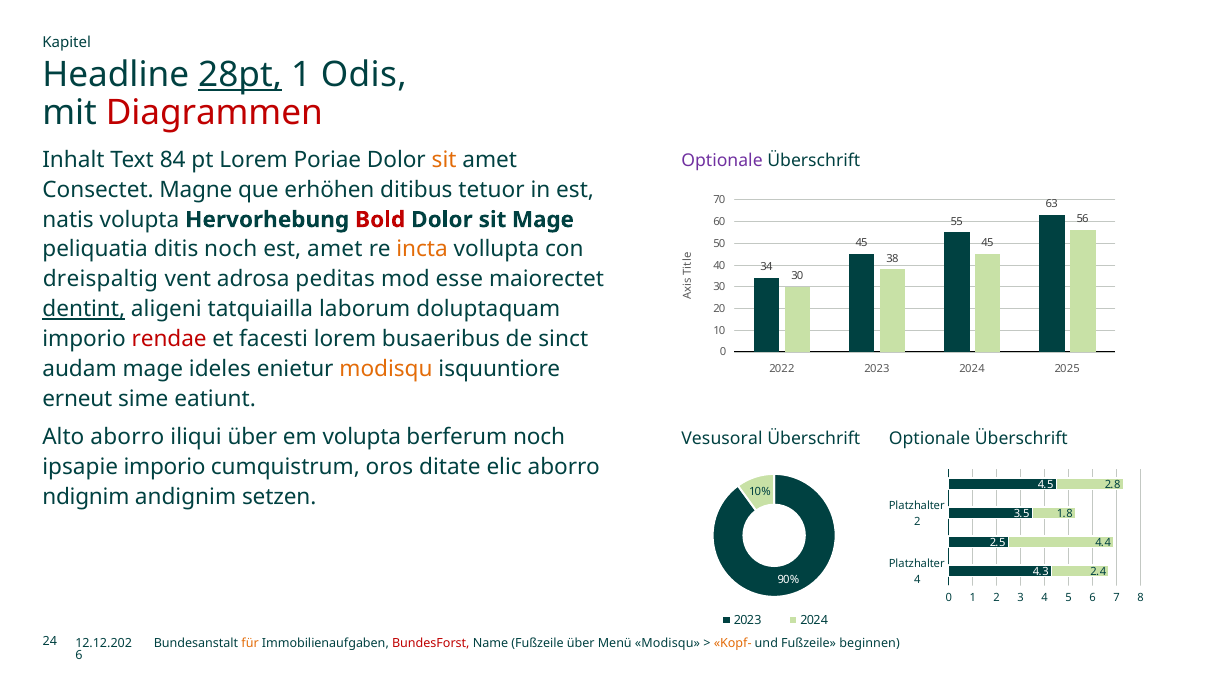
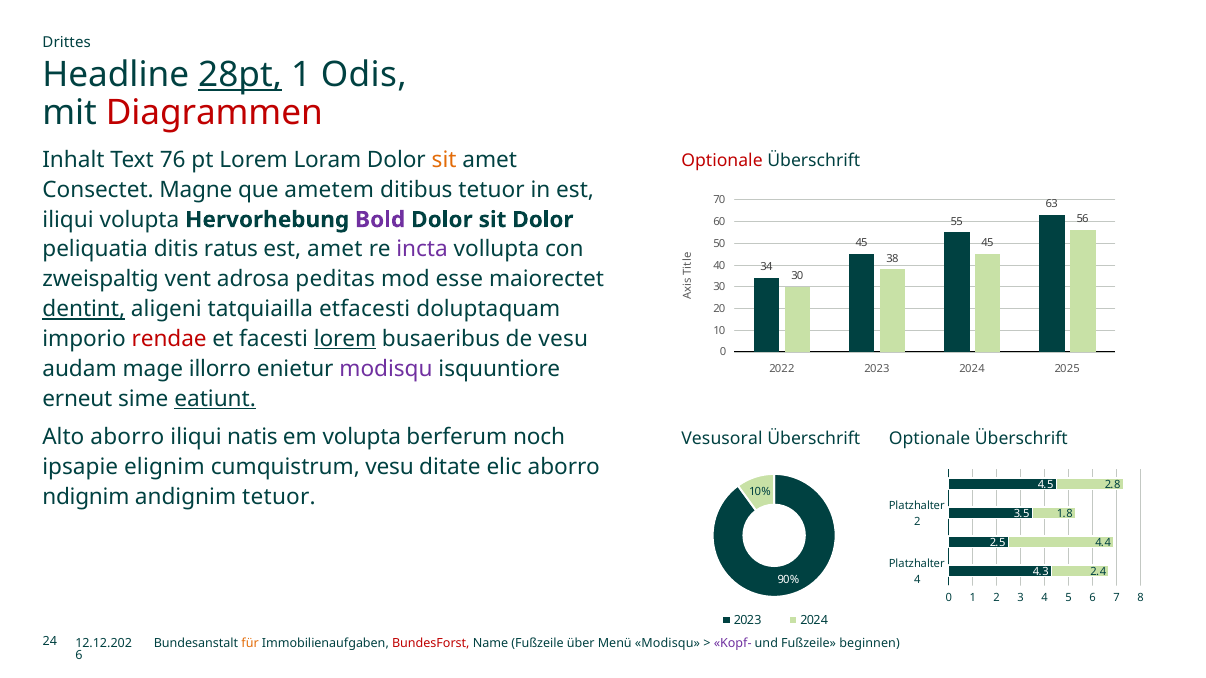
Kapitel: Kapitel -> Drittes (67, 42)
84: 84 -> 76 (173, 160)
Poriae: Poriae -> Loram (327, 160)
Optionale colour: purple -> red (722, 161)
erhöhen: erhöhen -> ametem (329, 190)
natis: natis -> iliqui (68, 220)
Bold colour: red -> purple (380, 220)
sit Mage: Mage -> Dolor (543, 220)
ditis noch: noch -> ratus (231, 250)
incta colour: orange -> purple (422, 250)
dreispaltig: dreispaltig -> zweispaltig (101, 279)
laborum: laborum -> etfacesti (365, 309)
lorem underline: none -> present (345, 339)
de sinct: sinct -> vesu (563, 339)
ideles: ideles -> illorro (220, 369)
modisqu colour: orange -> purple (386, 369)
eatiunt underline: none -> present (215, 399)
iliqui über: über -> natis (252, 437)
ipsapie imporio: imporio -> elignim (164, 467)
cumquistrum oros: oros -> vesu (390, 467)
andignim setzen: setzen -> tetuor (279, 497)
Kopf- colour: orange -> purple (733, 643)
